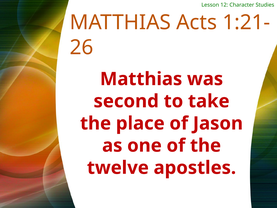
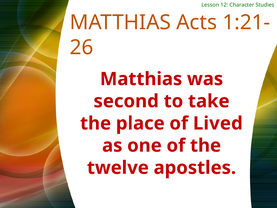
Jason: Jason -> Lived (218, 123)
